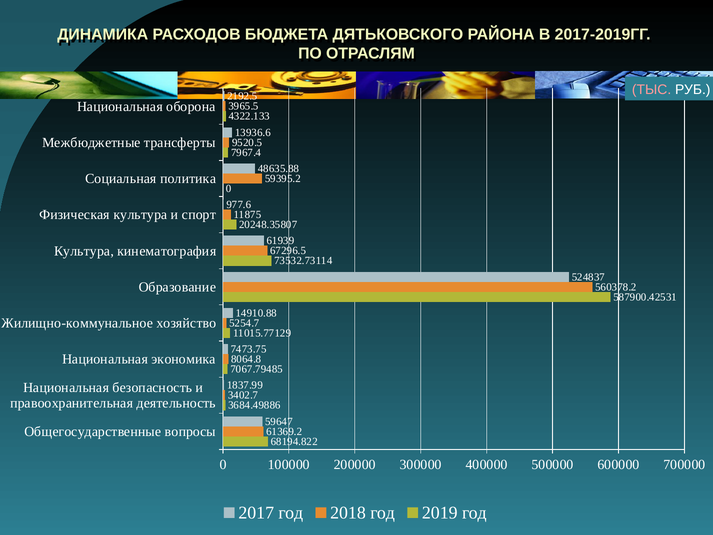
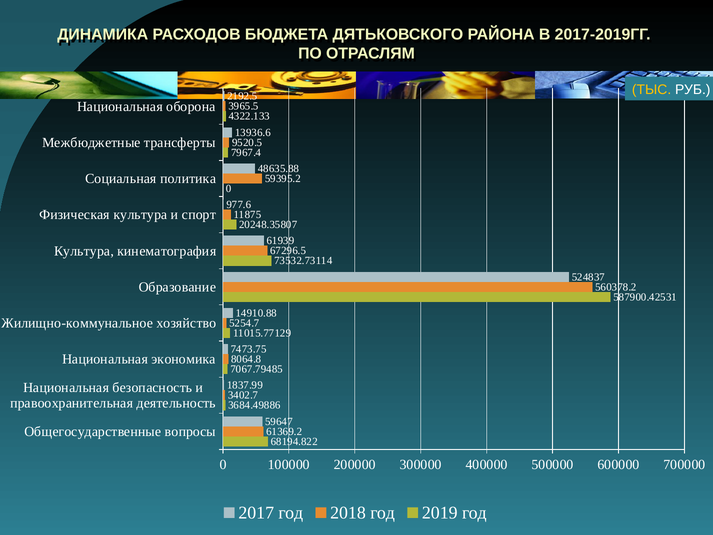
ТЫС colour: pink -> yellow (652, 89)
